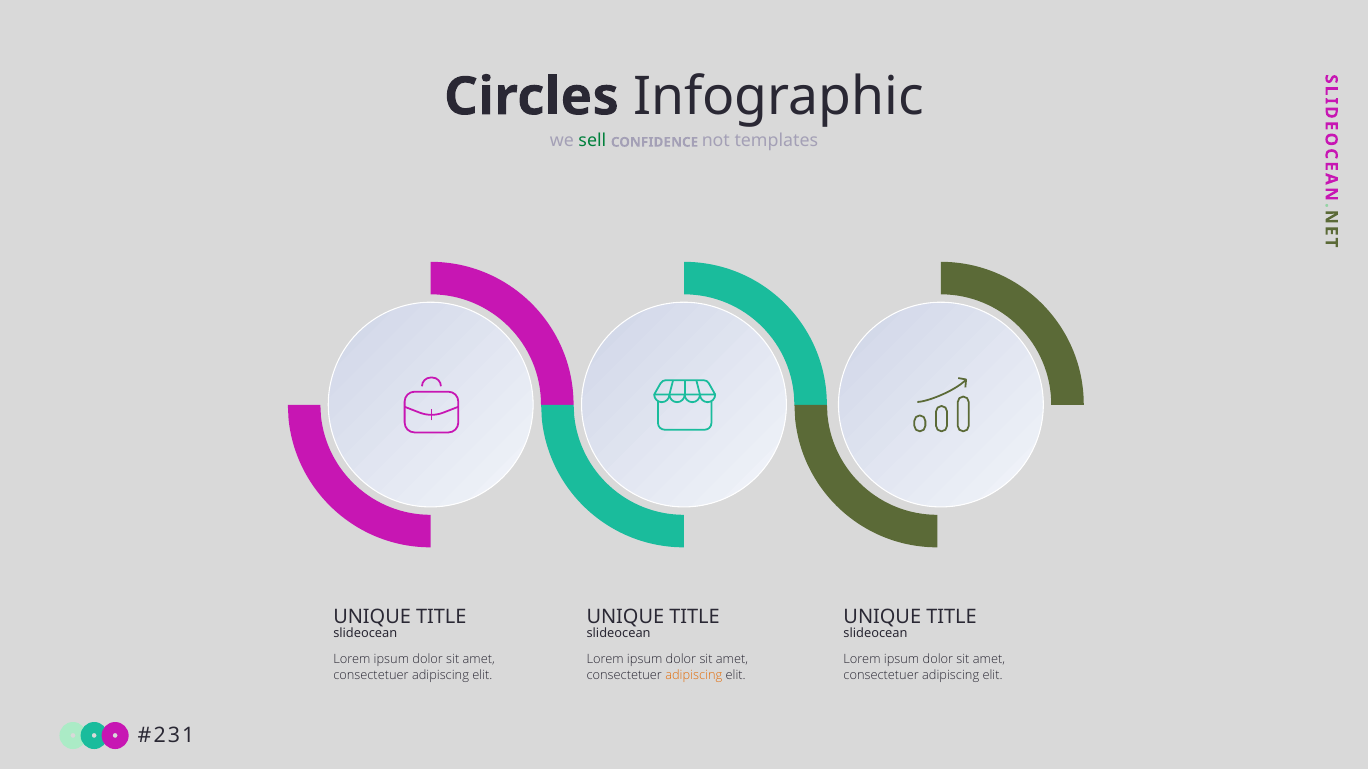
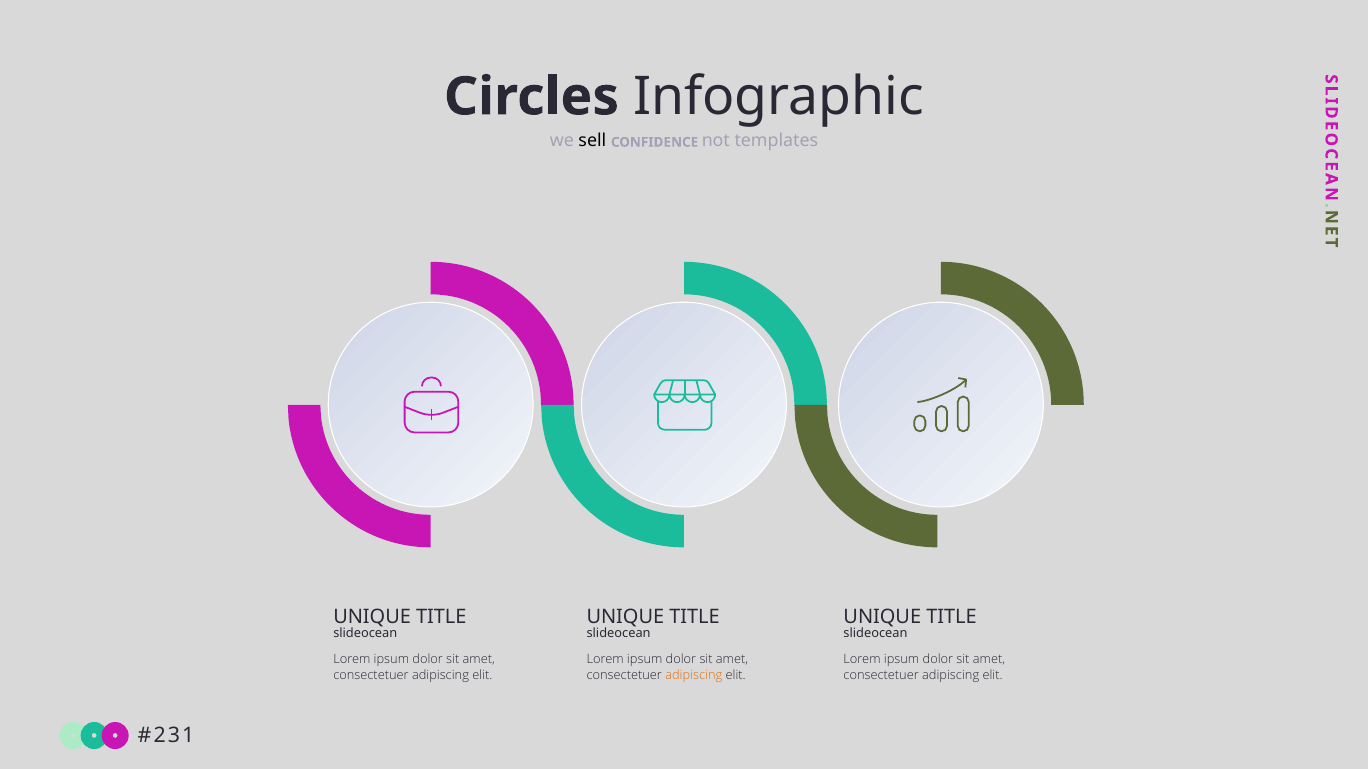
sell colour: green -> black (592, 141)
